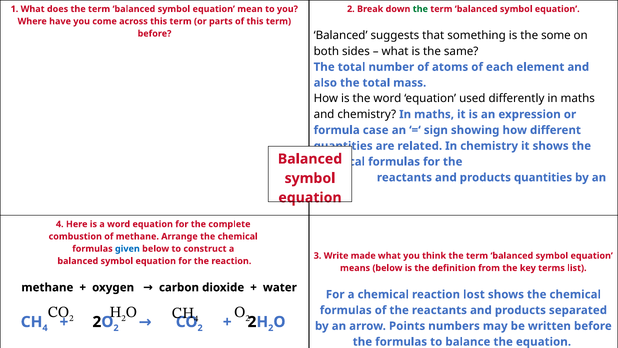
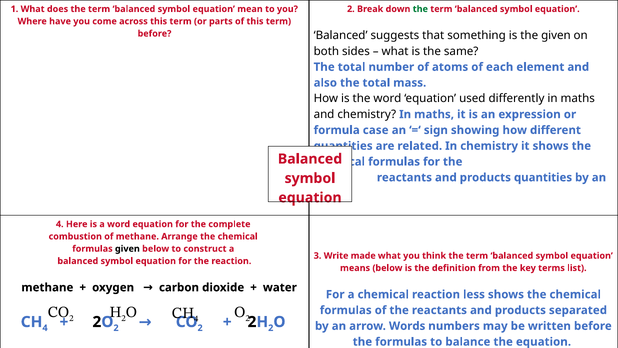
the some: some -> given (556, 35)
given colour: blue -> black (127, 248)
lost: lost -> less (474, 294)
Points: Points -> Words (407, 326)
